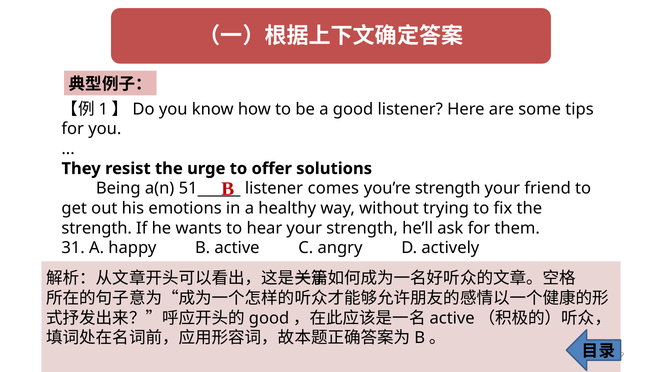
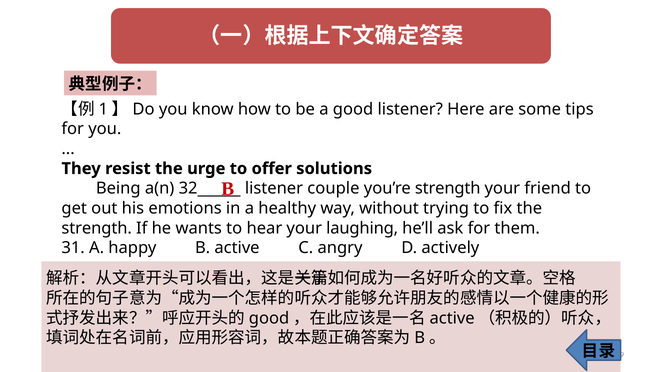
51: 51 -> 32 (188, 189)
comes: comes -> couple (333, 189)
your strength: strength -> laughing (362, 228)
